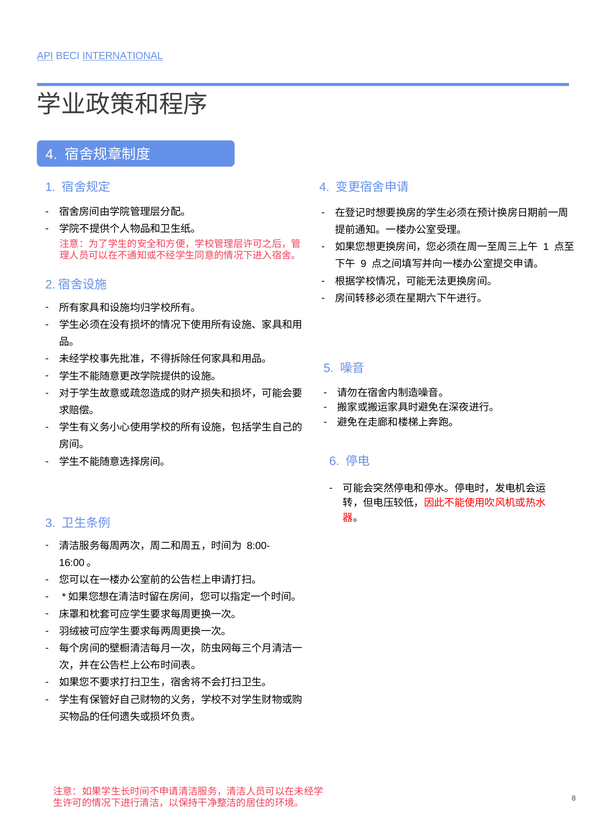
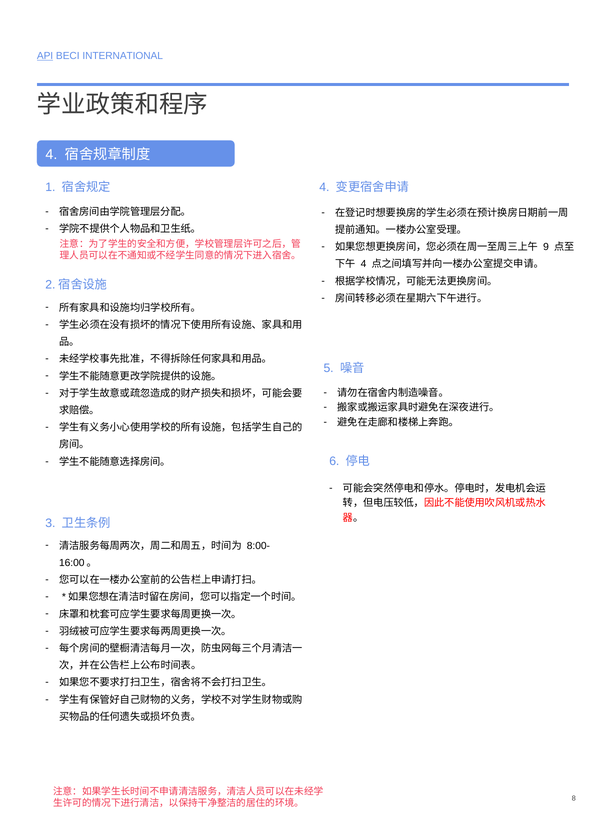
INTERNATIONAL underline: present -> none (123, 56)
1: 1 -> 9 (546, 247)
9: 9 -> 4 (364, 264)
